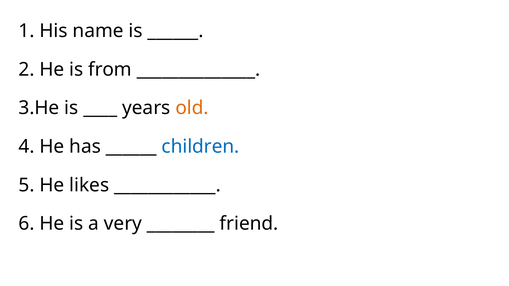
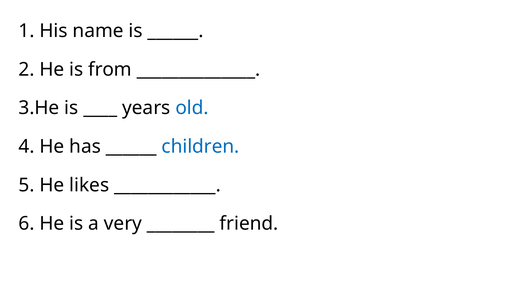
old colour: orange -> blue (192, 108)
